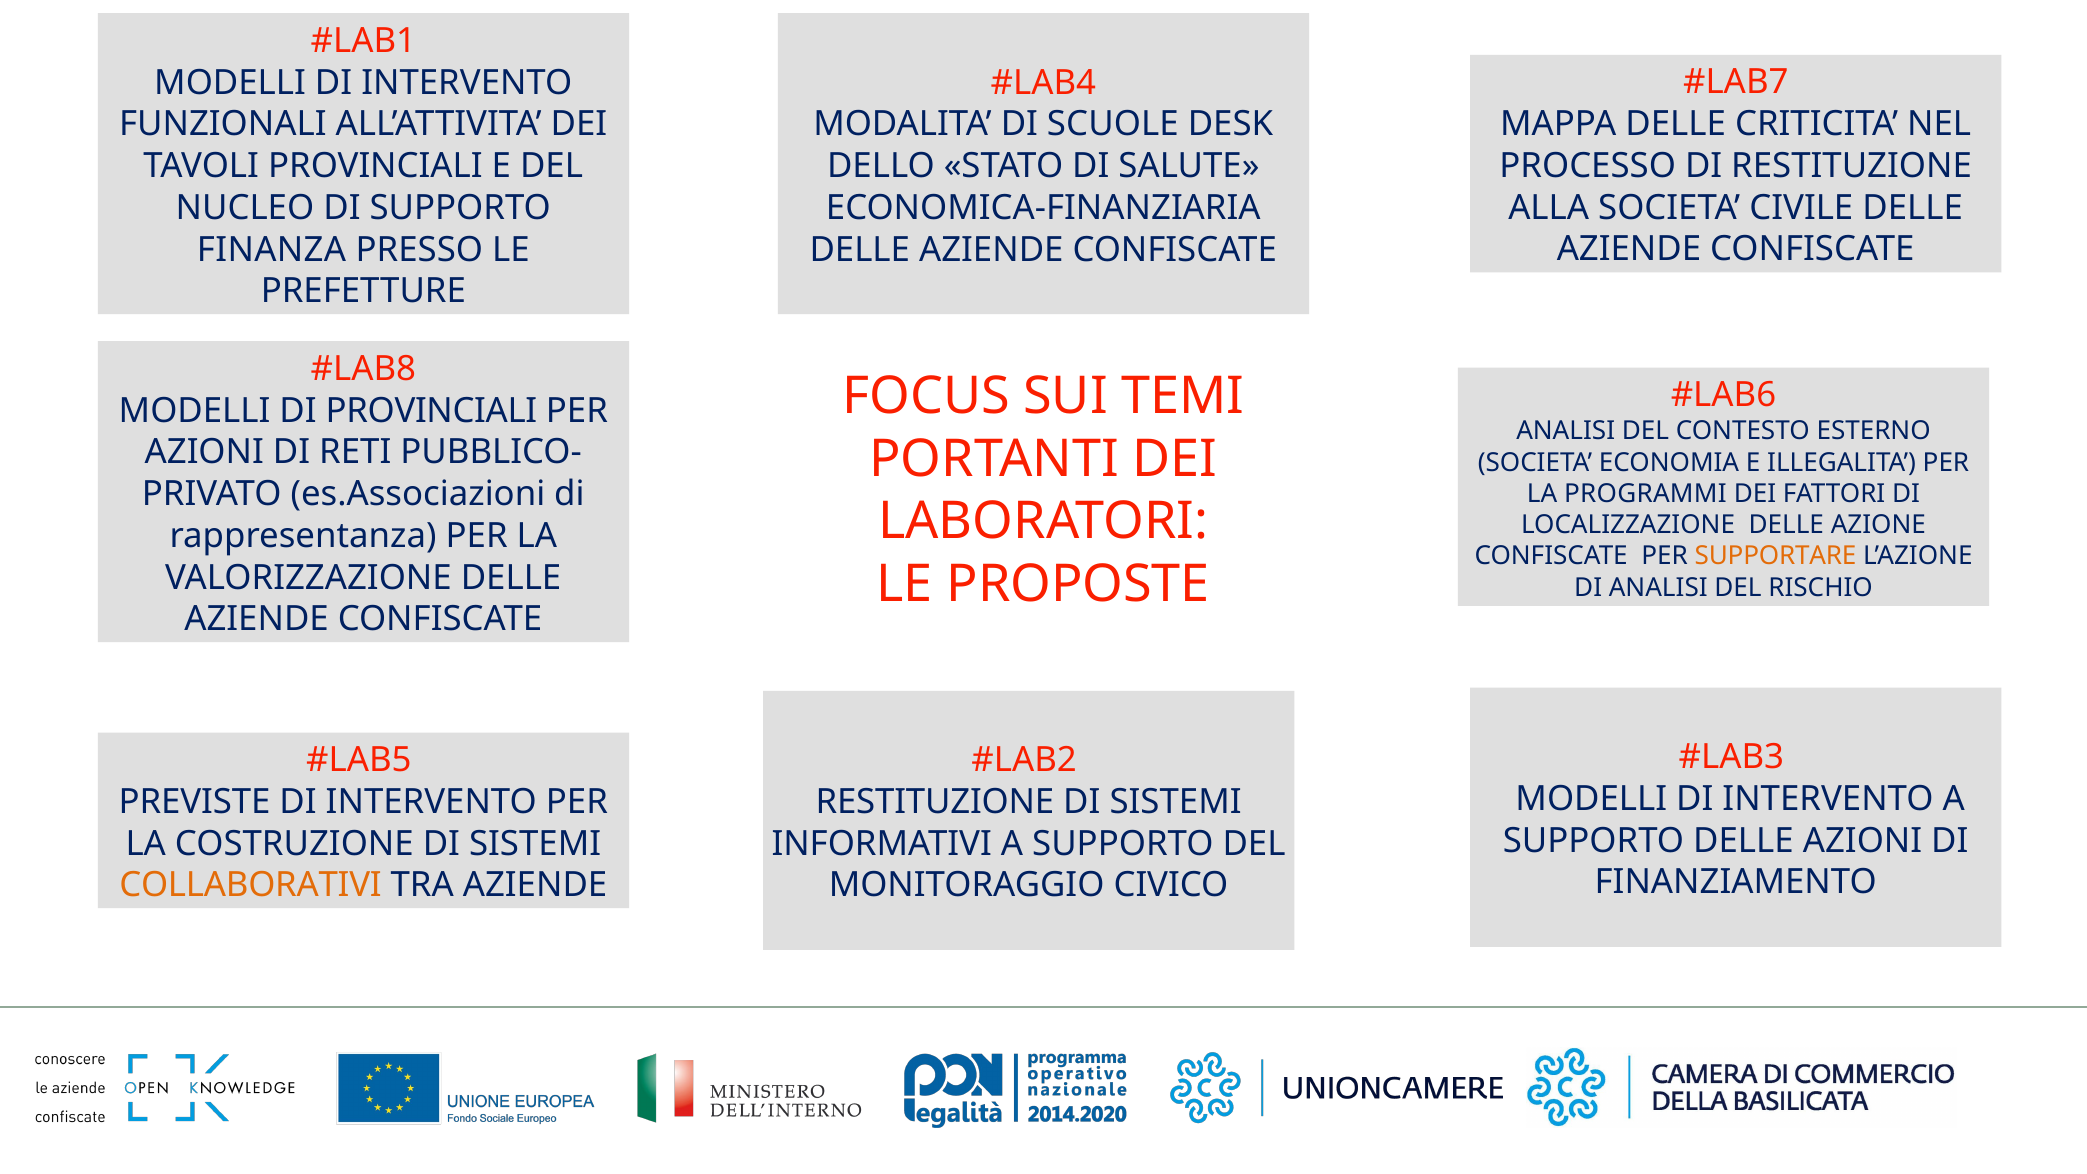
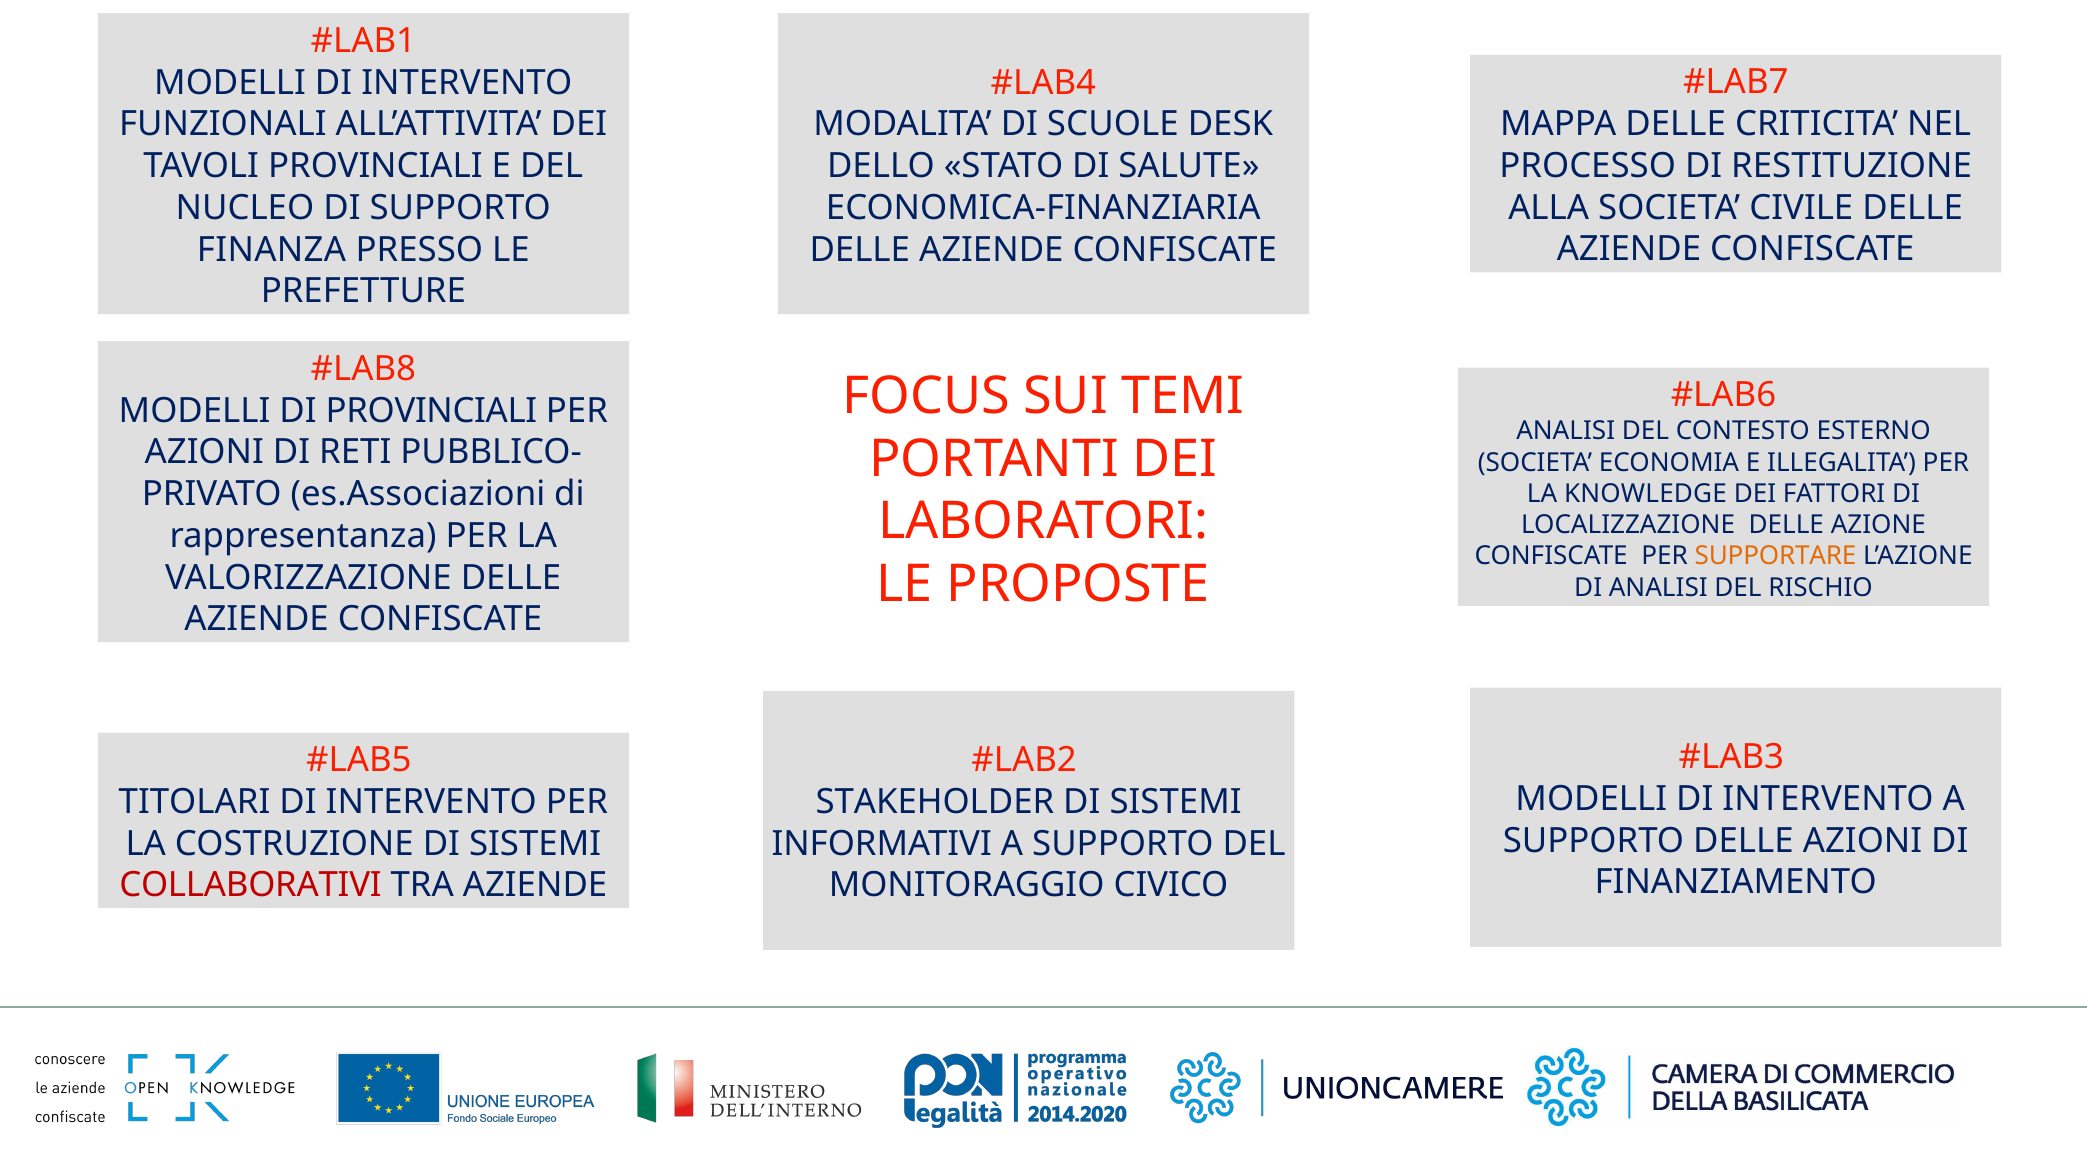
PROGRAMMI: PROGRAMMI -> KNOWLEDGE (1645, 494)
PREVISTE: PREVISTE -> TITOLARI (195, 802)
RESTITUZIONE: RESTITUZIONE -> STAKEHOLDER (935, 802)
COLLABORATIVI colour: orange -> red (251, 885)
